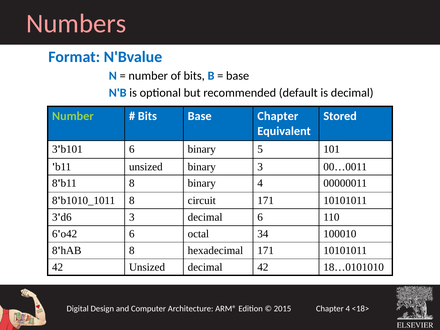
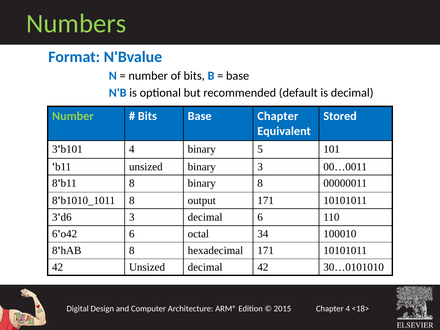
Numbers colour: pink -> light green (76, 23)
3'b101 6: 6 -> 4 (132, 149)
binary 4: 4 -> 8 (260, 183)
circuit: circuit -> output (202, 201)
18…0101010: 18…0101010 -> 30…0101010 (354, 267)
